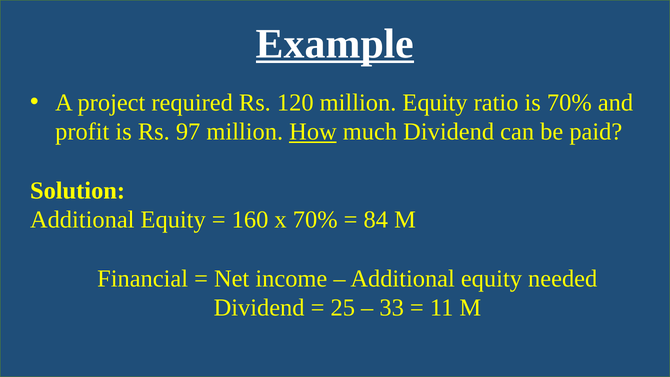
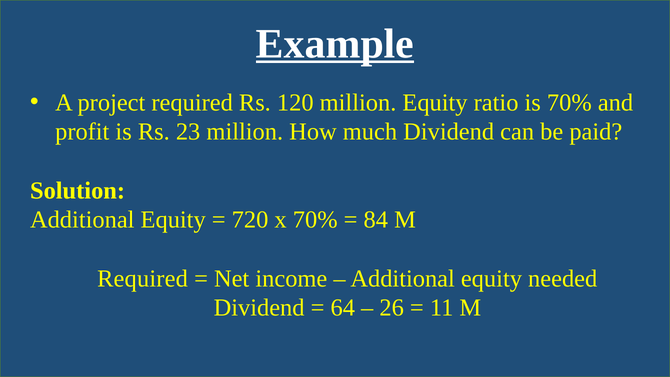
97: 97 -> 23 (188, 132)
How underline: present -> none (313, 132)
160: 160 -> 720 (250, 220)
Financial: Financial -> Required (143, 278)
25: 25 -> 64 (343, 308)
33: 33 -> 26 (392, 308)
